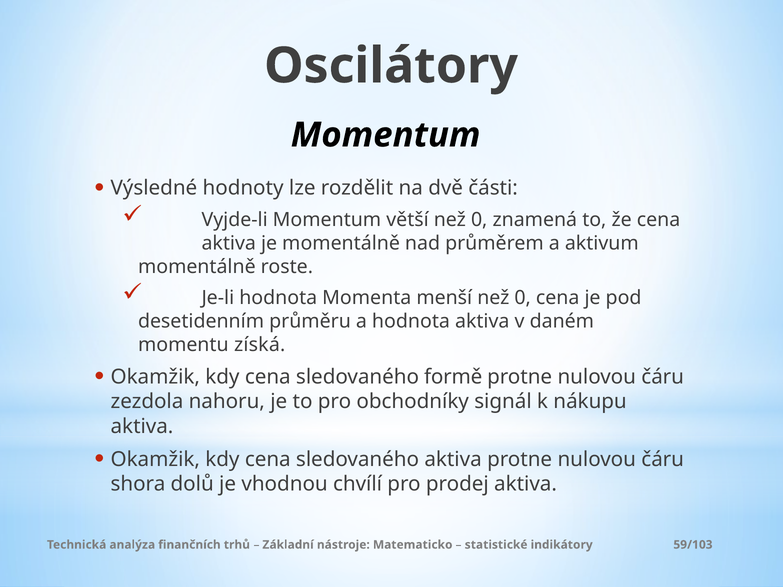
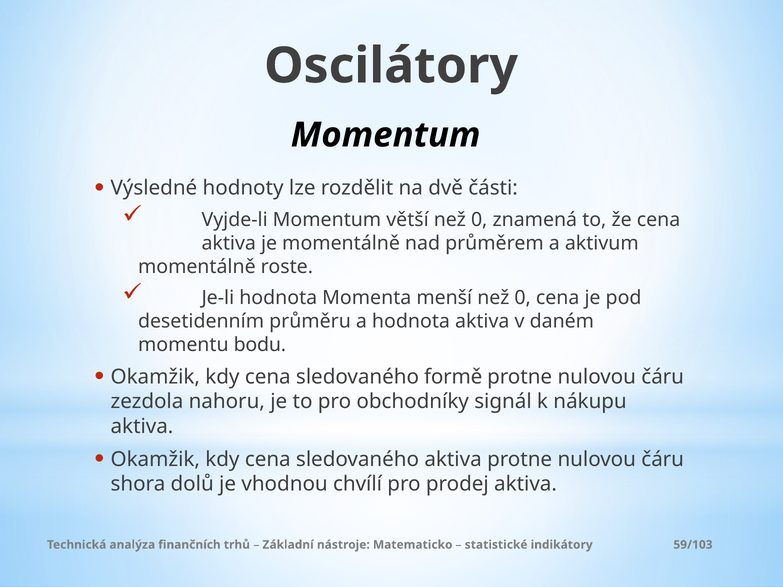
získá: získá -> bodu (260, 345)
